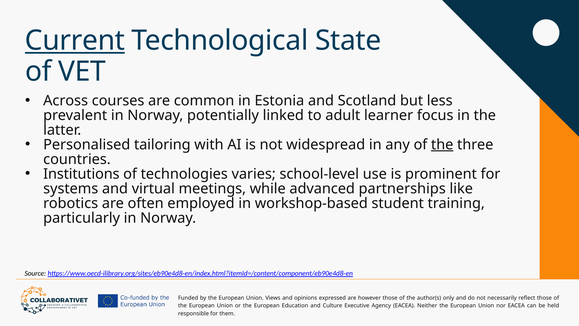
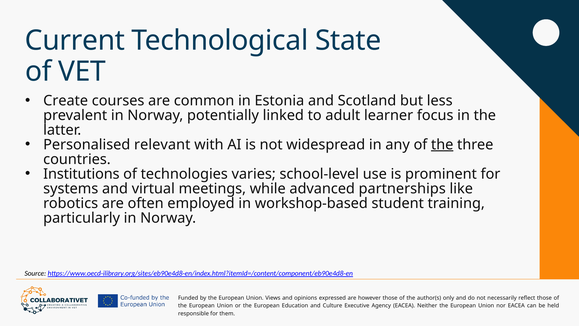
Current underline: present -> none (75, 41)
Across: Across -> Create (66, 101)
tailoring: tailoring -> relevant (162, 145)
